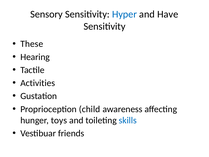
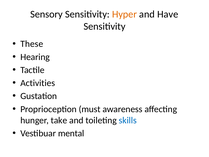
Hyper colour: blue -> orange (124, 14)
child: child -> must (90, 109)
toys: toys -> take (59, 120)
friends: friends -> mental (71, 133)
